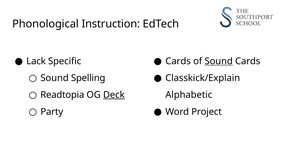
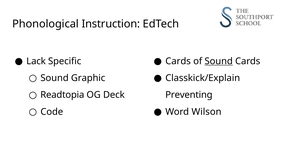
Spelling: Spelling -> Graphic (88, 78)
Deck underline: present -> none (114, 95)
Alphabetic: Alphabetic -> Preventing (189, 95)
Party: Party -> Code (52, 112)
Project: Project -> Wilson (206, 112)
